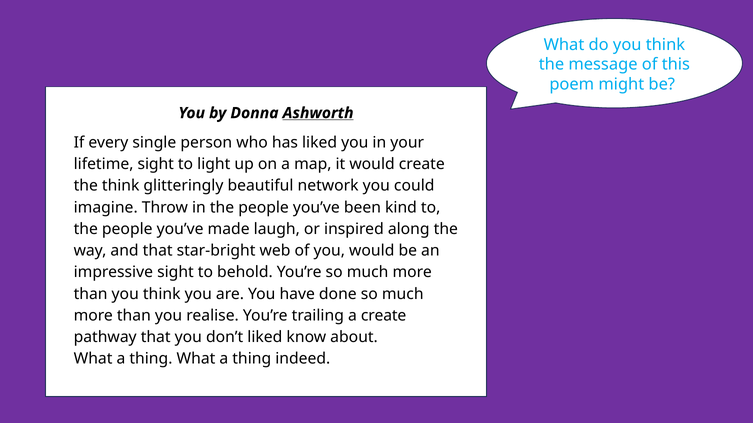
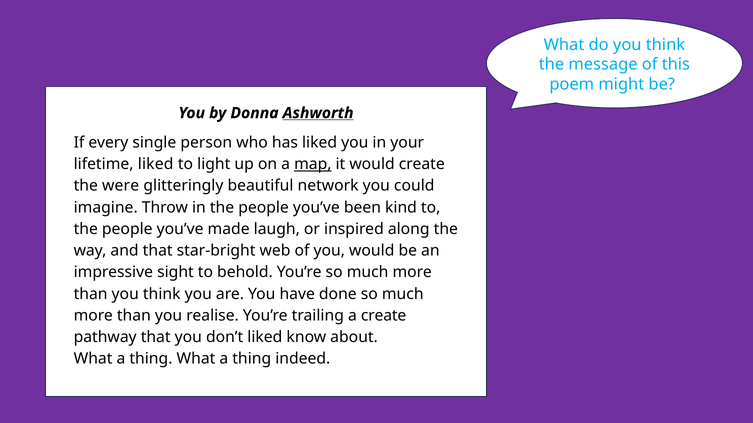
lifetime sight: sight -> liked (156, 164)
map underline: none -> present (313, 164)
the think: think -> were (121, 186)
